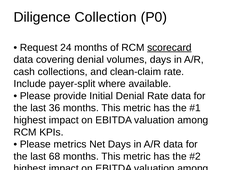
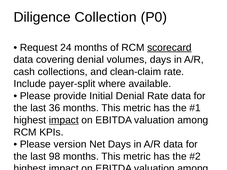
impact underline: none -> present (64, 120)
metrics: metrics -> version (70, 144)
68: 68 -> 98 (55, 157)
